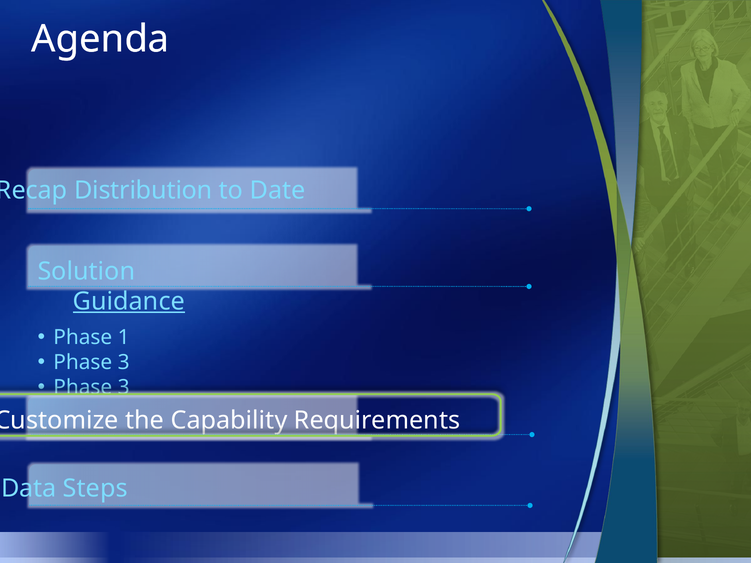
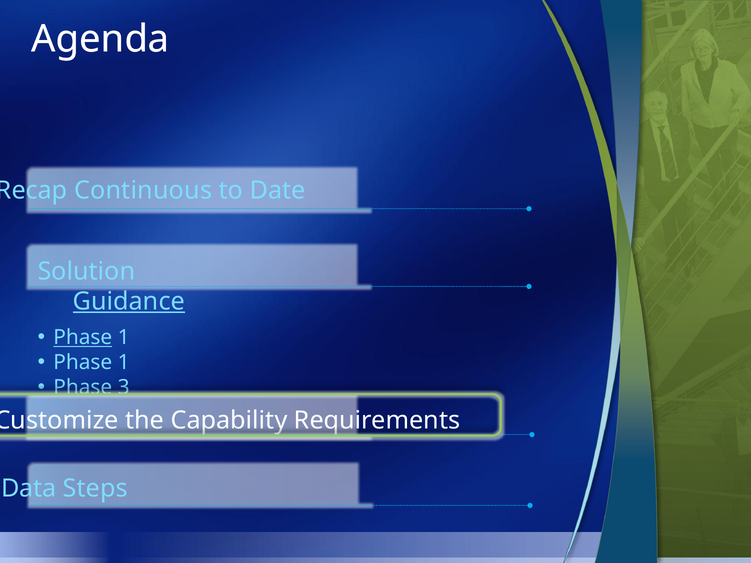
Distribution: Distribution -> Continuous (143, 190)
Phase underline: none -> present (83, 338)
3: 3 -> 1 (124, 363)
